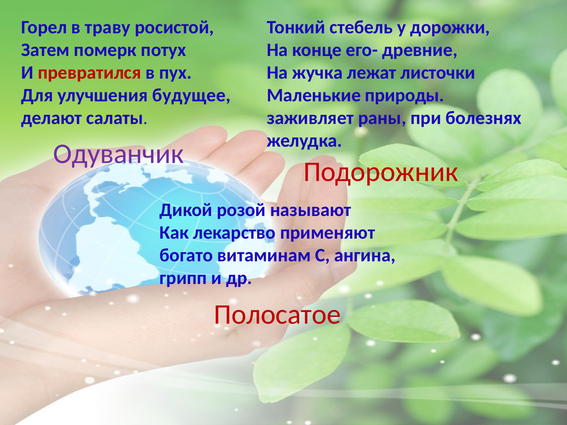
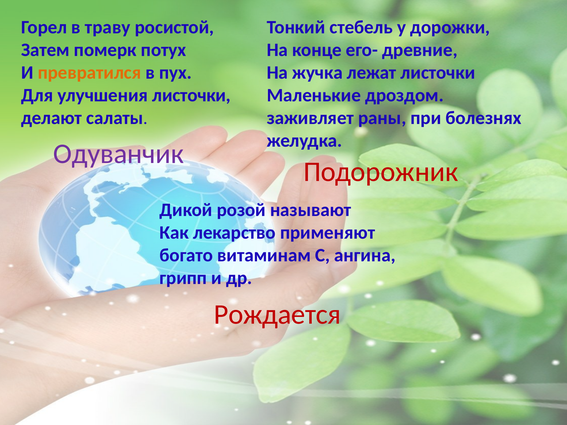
превратился colour: red -> orange (90, 72)
улучшения будущее: будущее -> листочки (192, 95)
природы: природы -> дроздом (404, 95)
Полосатое: Полосатое -> Рождается (277, 315)
